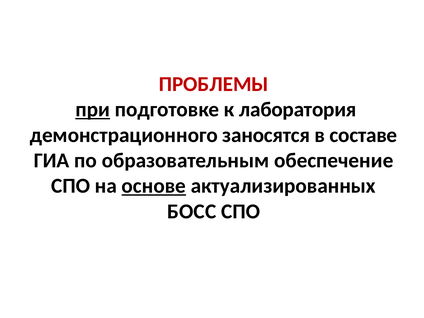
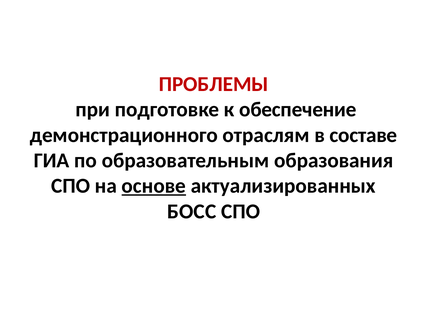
при underline: present -> none (93, 110)
лаборатория: лаборатория -> обеспечение (298, 110)
заносятся: заносятся -> отраслям (266, 135)
обеспечение: обеспечение -> образования (334, 160)
